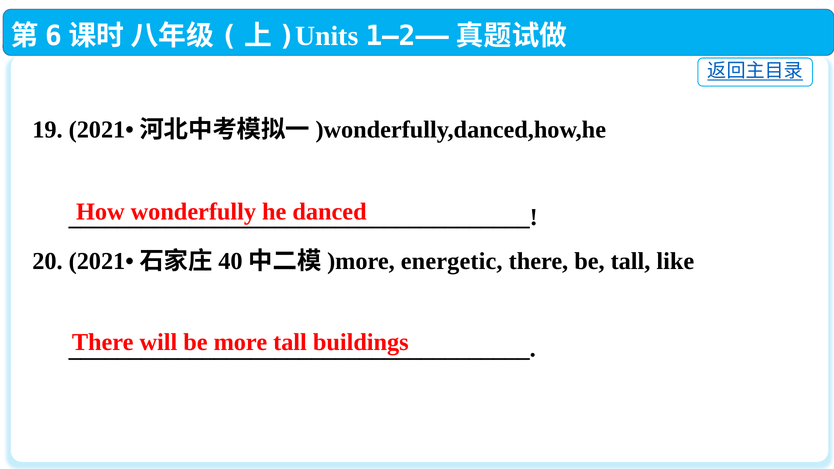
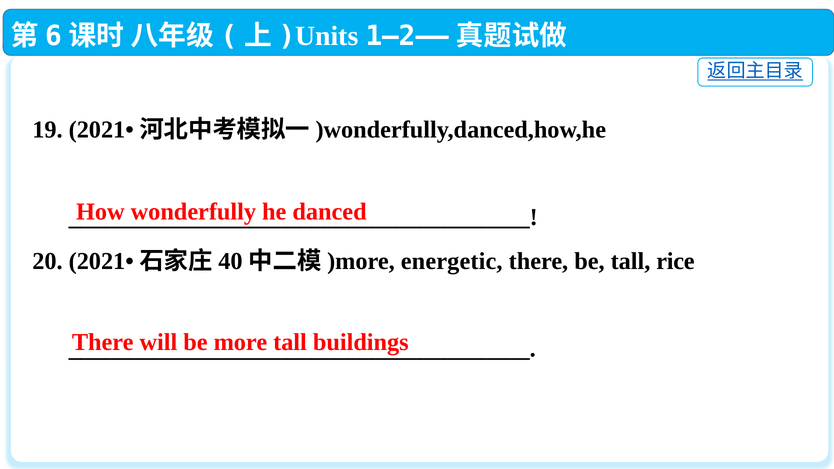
like: like -> rice (675, 261)
